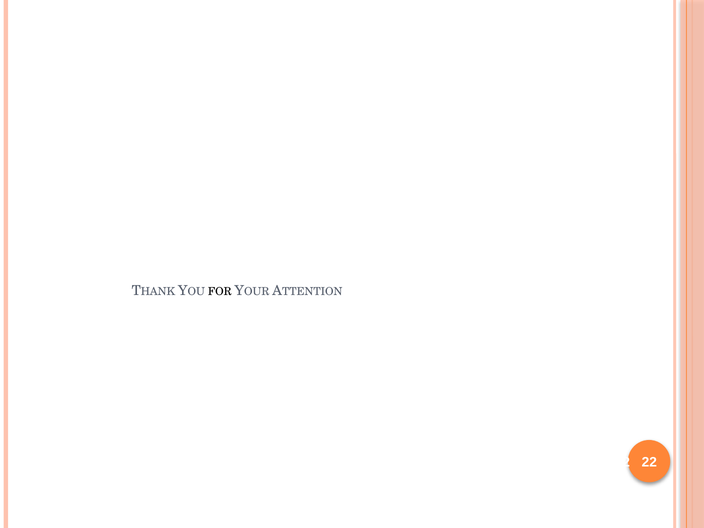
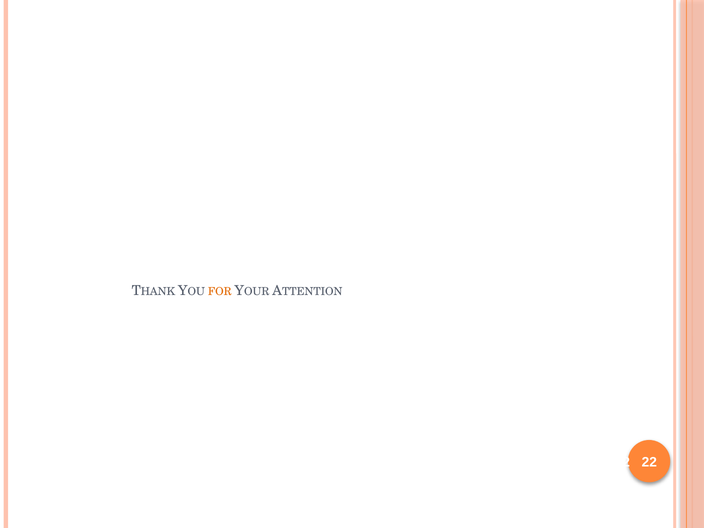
FOR colour: black -> orange (220, 291)
